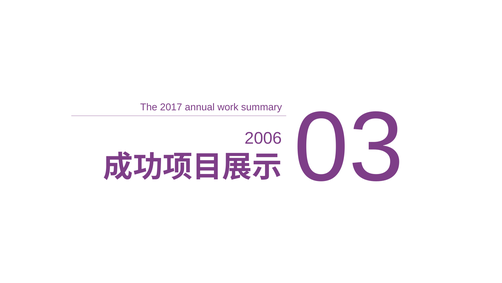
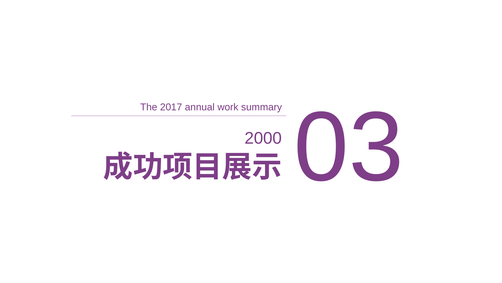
2006: 2006 -> 2000 (263, 138)
